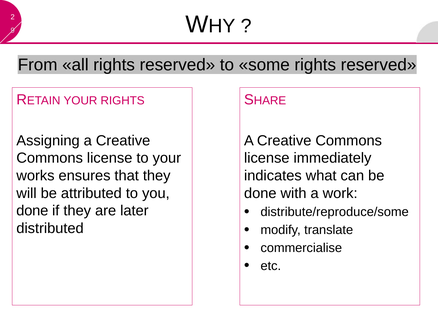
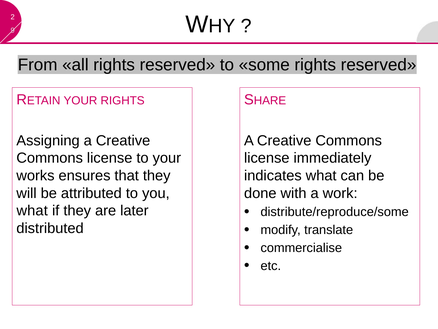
done: done -> what (32, 210)
